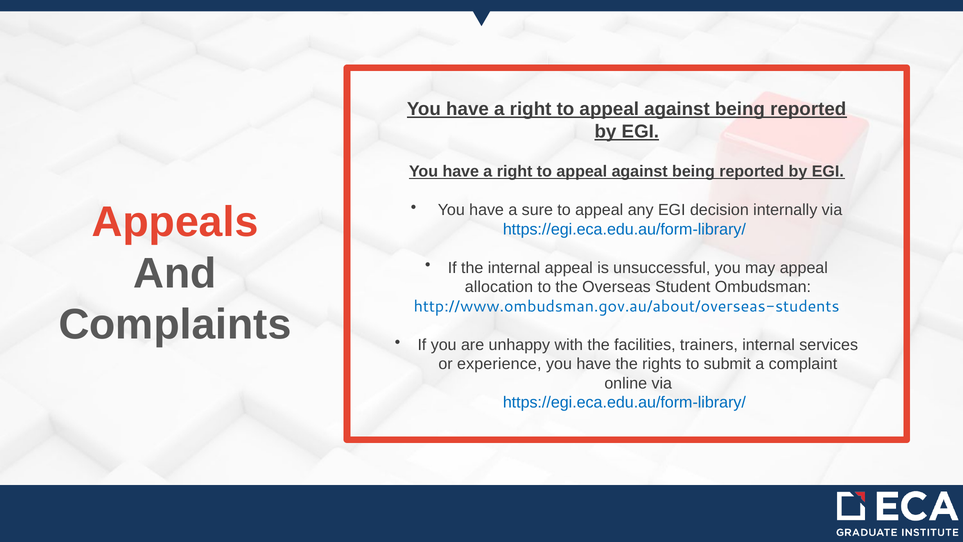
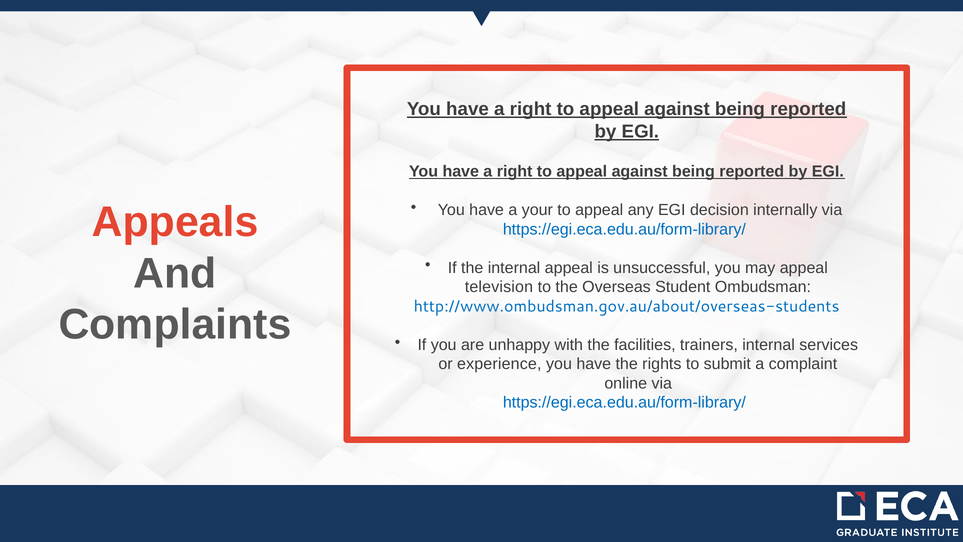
sure: sure -> your (537, 210)
allocation: allocation -> television (499, 287)
